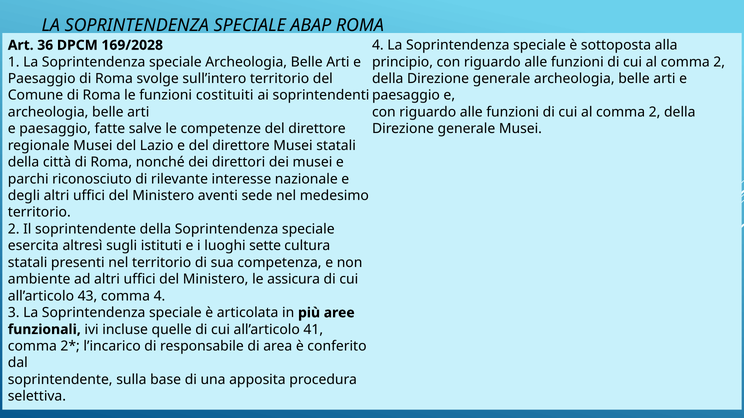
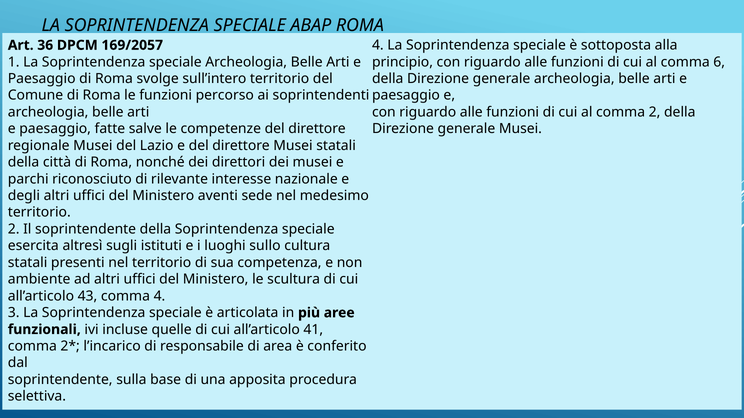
169/2028: 169/2028 -> 169/2057 (132, 45)
2: 2 -> 6 (719, 62)
costituiti: costituiti -> percorso (225, 95)
sette: sette -> sullo (265, 246)
assicura: assicura -> scultura (294, 280)
